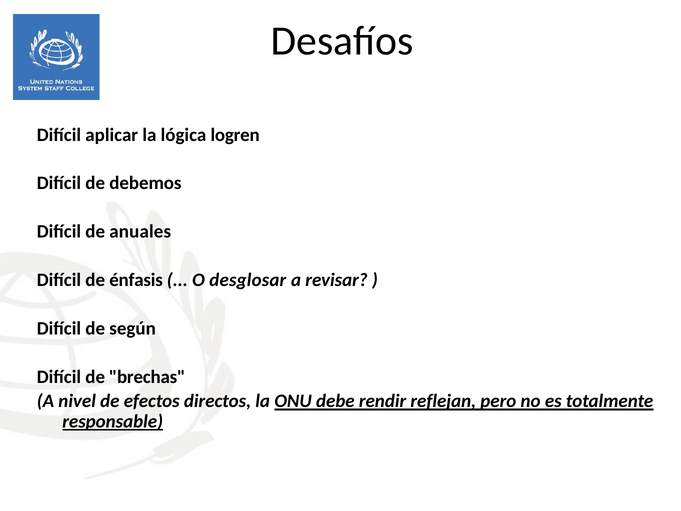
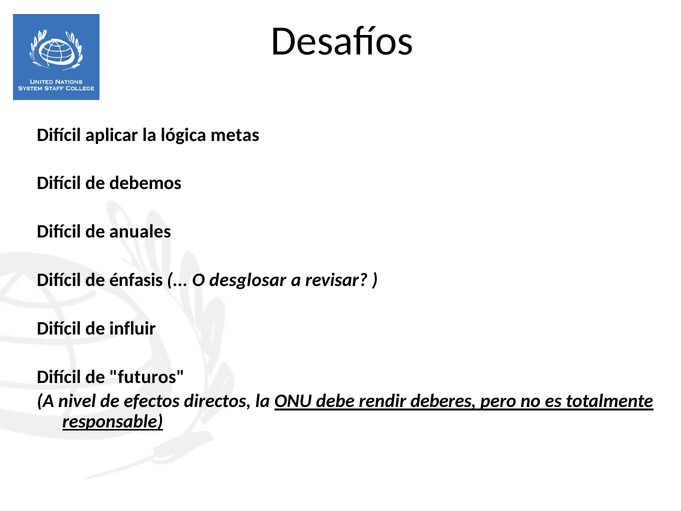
logren: logren -> metas (235, 135)
según: según -> influir (133, 328)
brechas: brechas -> futuros (147, 377)
reflejan: reflejan -> deberes (443, 401)
